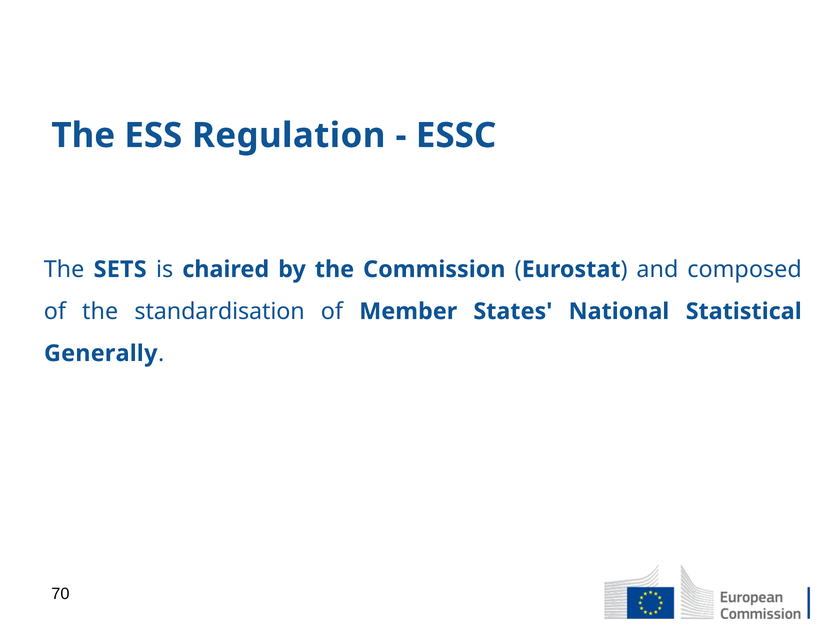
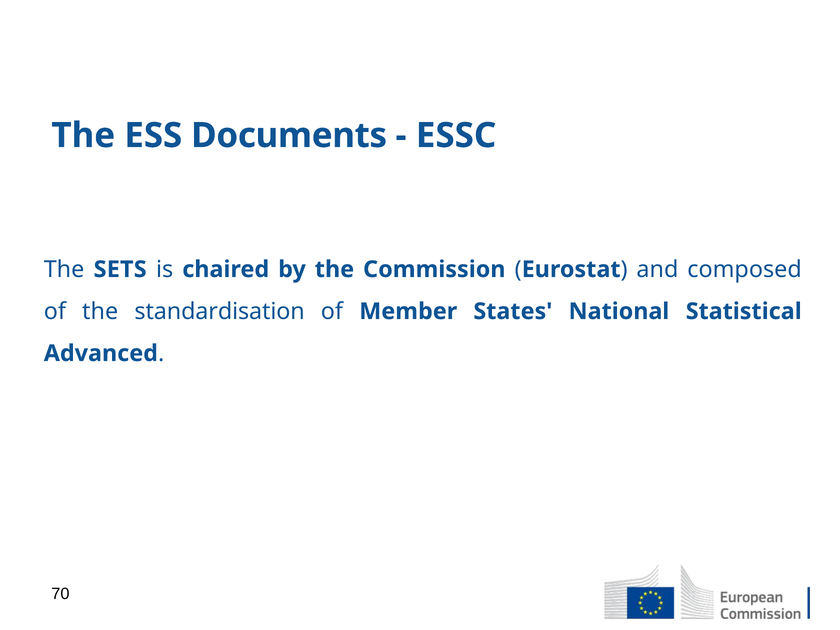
Regulation: Regulation -> Documents (289, 136)
Generally: Generally -> Advanced (101, 353)
